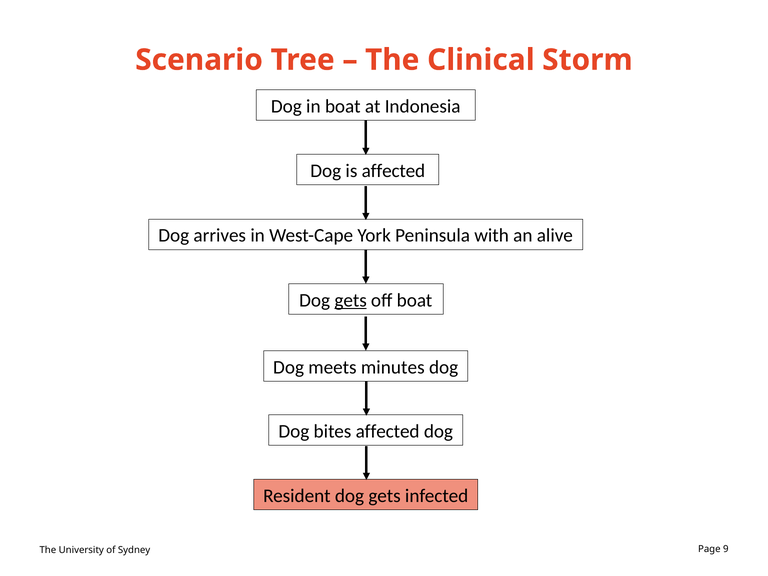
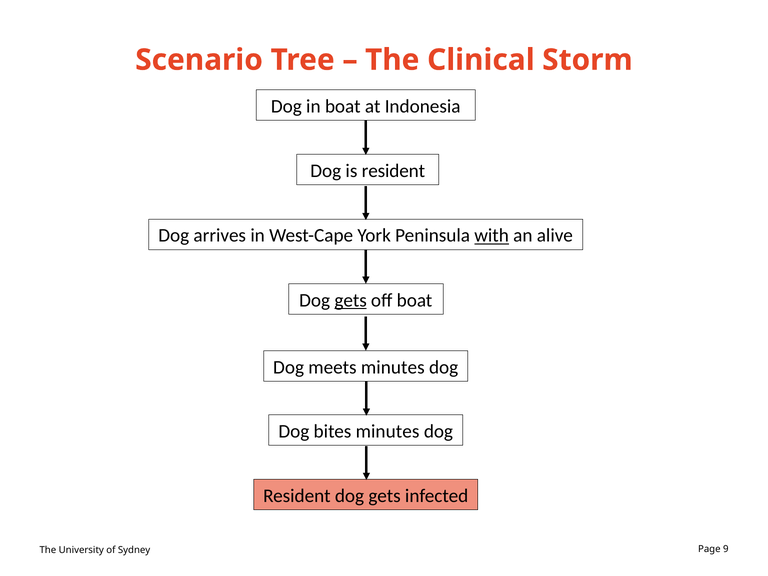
is affected: affected -> resident (393, 171)
with underline: none -> present (492, 236)
bites affected: affected -> minutes (388, 431)
